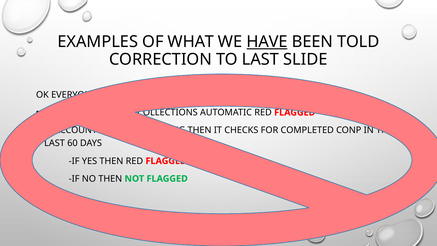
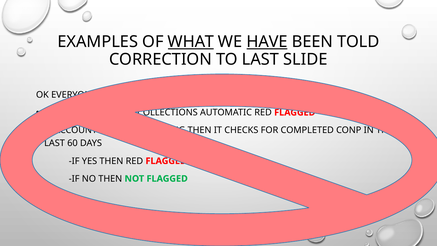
WHAT underline: none -> present (191, 42)
